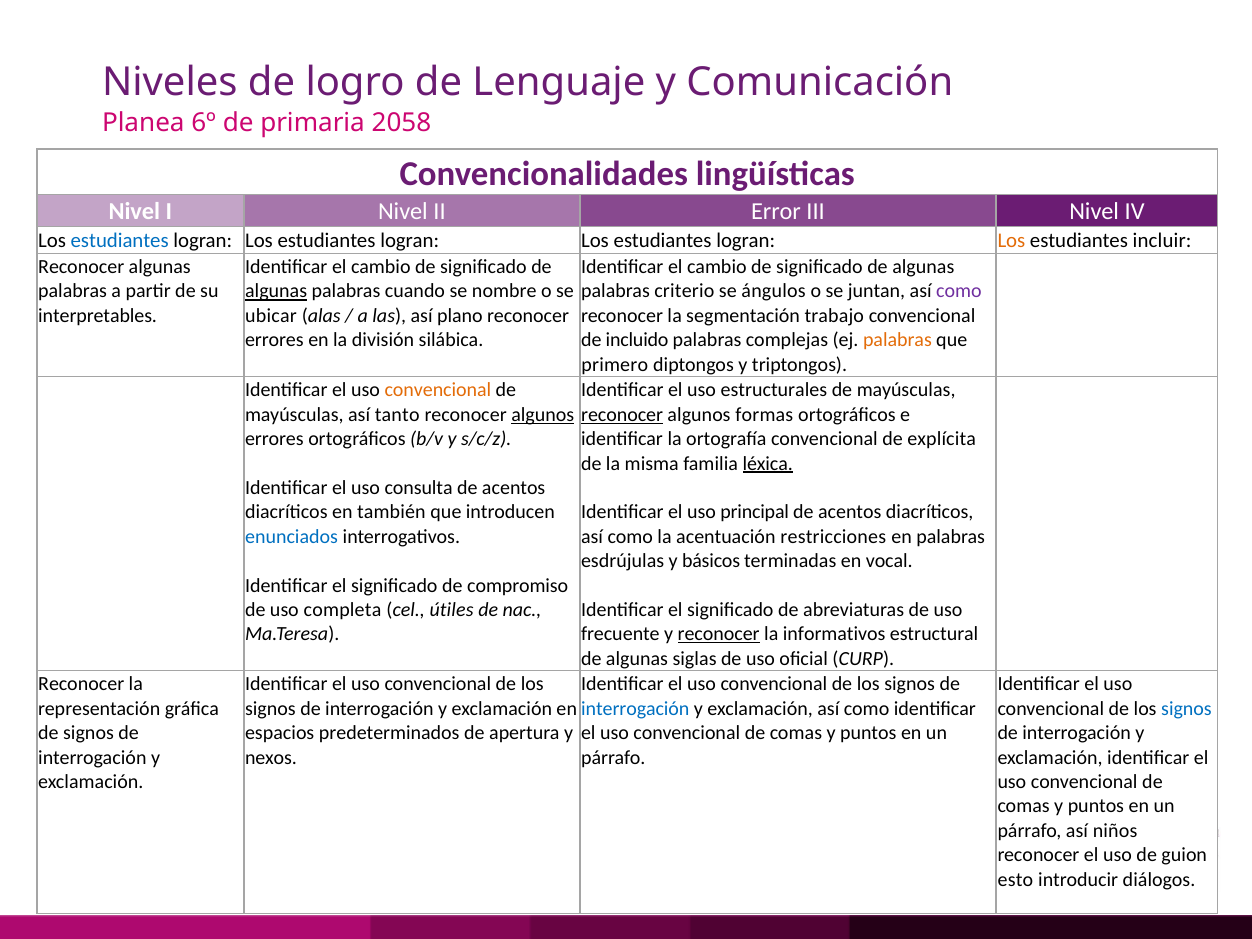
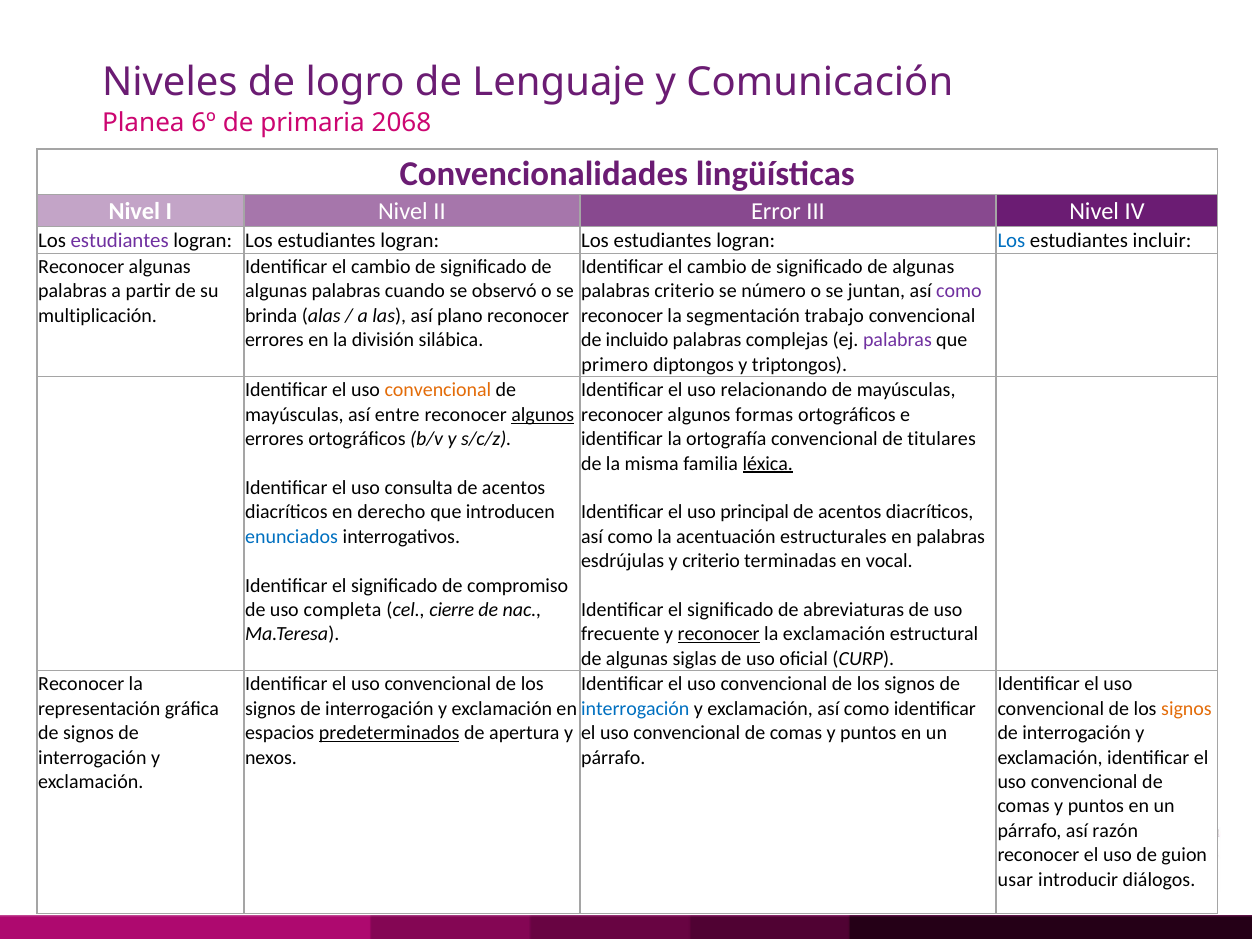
2058: 2058 -> 2068 (401, 123)
estudiantes colour: blue -> purple (120, 241)
Los colour: orange -> blue (1011, 241)
algunas underline: present -> none (276, 291)
nombre: nombre -> observó (504, 291)
ángulos: ángulos -> número (774, 291)
interpretables: interpretables -> multiplicación (98, 316)
ubicar: ubicar -> brinda (271, 316)
palabras colour: orange -> purple (897, 340)
estructurales: estructurales -> relacionando (774, 390)
tanto: tanto -> entre (397, 415)
reconocer underline: present -> none (622, 415)
explícita: explícita -> titulares (942, 439)
también: también -> derecho (391, 512)
restricciones: restricciones -> estructurales (833, 537)
y básicos: básicos -> criterio (711, 561)
útiles: útiles -> cierre (452, 610)
la informativos: informativos -> exclamación (834, 634)
signos colour: blue -> orange (1187, 709)
predeterminados underline: none -> present (389, 733)
niños: niños -> razón (1115, 831)
esto: esto -> usar (1015, 880)
